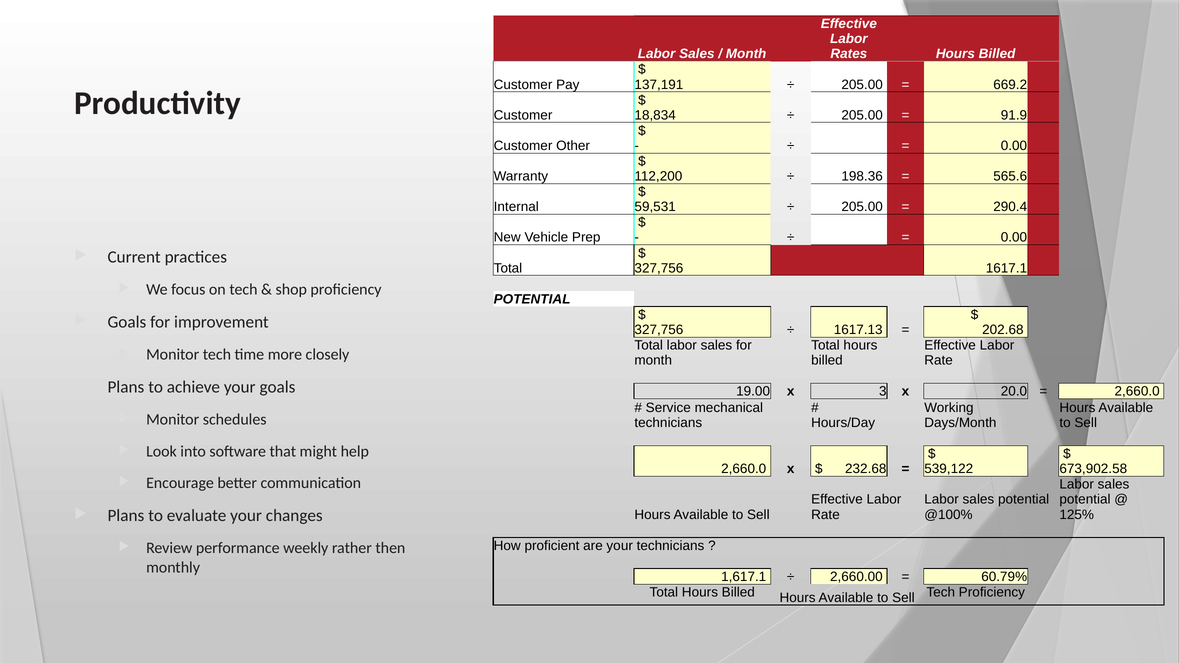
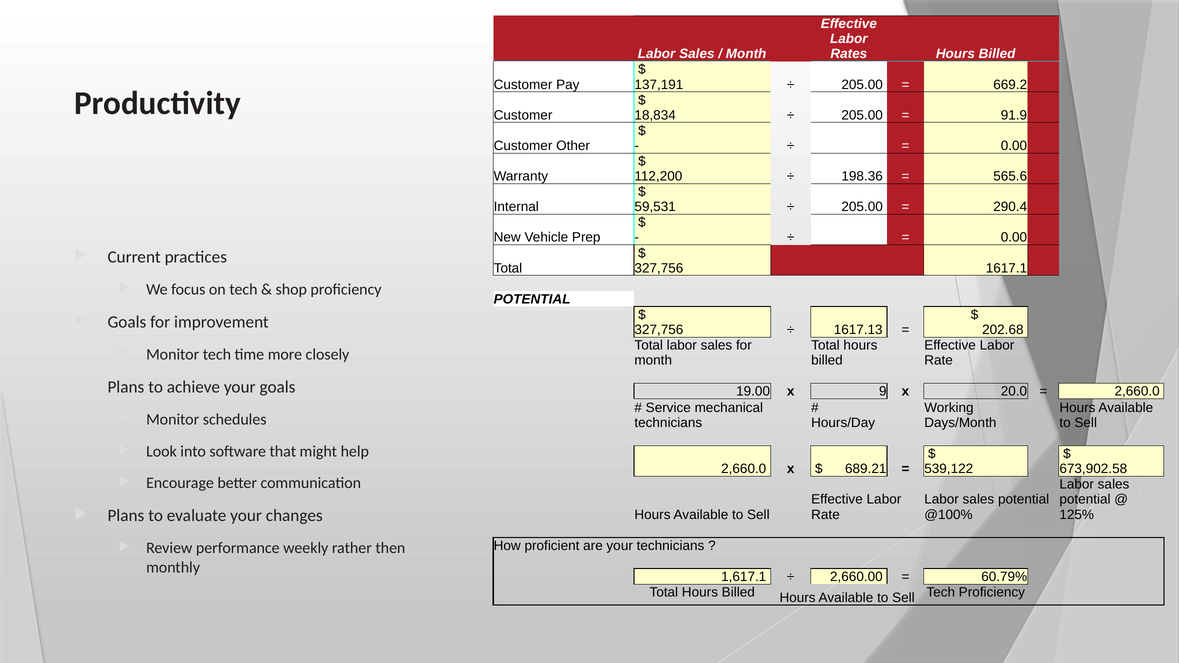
3: 3 -> 9 (883, 392)
232.68: 232.68 -> 689.21 (866, 469)
